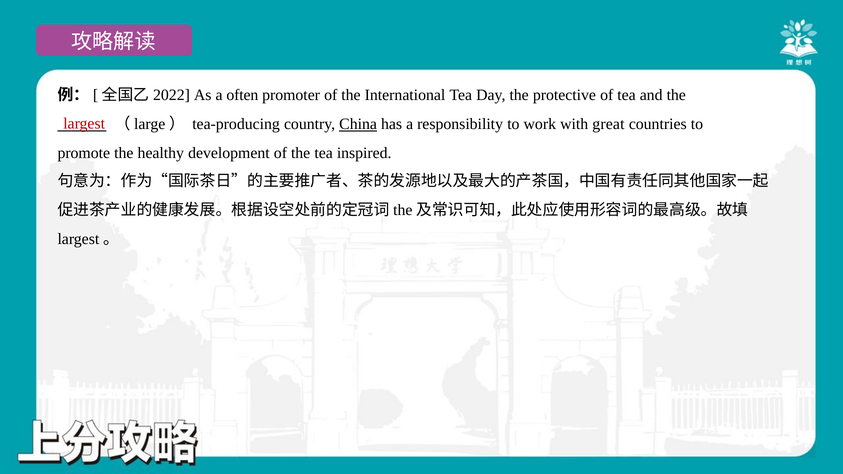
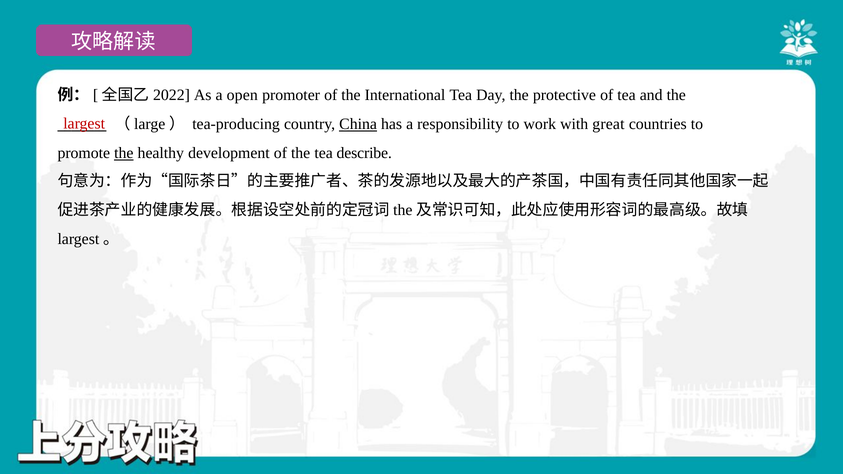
often: often -> open (242, 95)
the underline: none -> present (124, 153)
inspired: inspired -> describe (364, 153)
